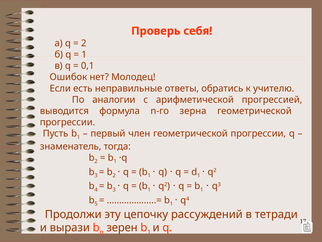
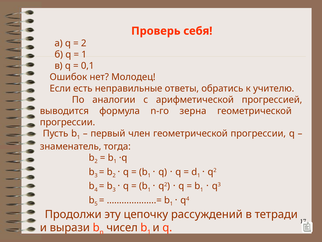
зерен: зерен -> чисел (122, 227)
